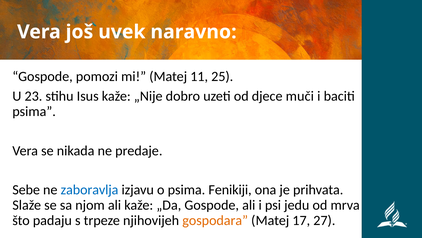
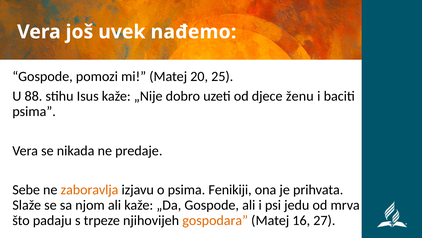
naravno: naravno -> nađemo (193, 32)
11: 11 -> 20 (199, 76)
23: 23 -> 88 (33, 96)
muči: muči -> ženu (300, 96)
zaboravlja colour: blue -> orange (90, 189)
17: 17 -> 16 (301, 220)
